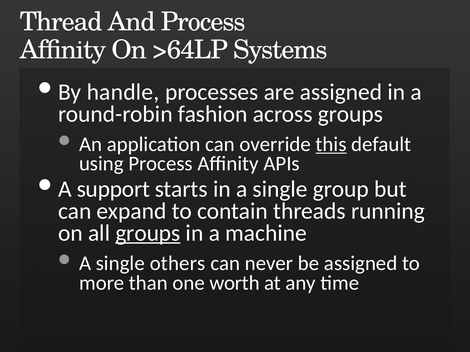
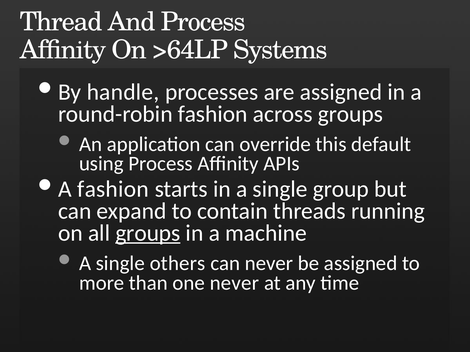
this underline: present -> none (331, 144)
support: support -> fashion (113, 189)
one worth: worth -> never (234, 283)
